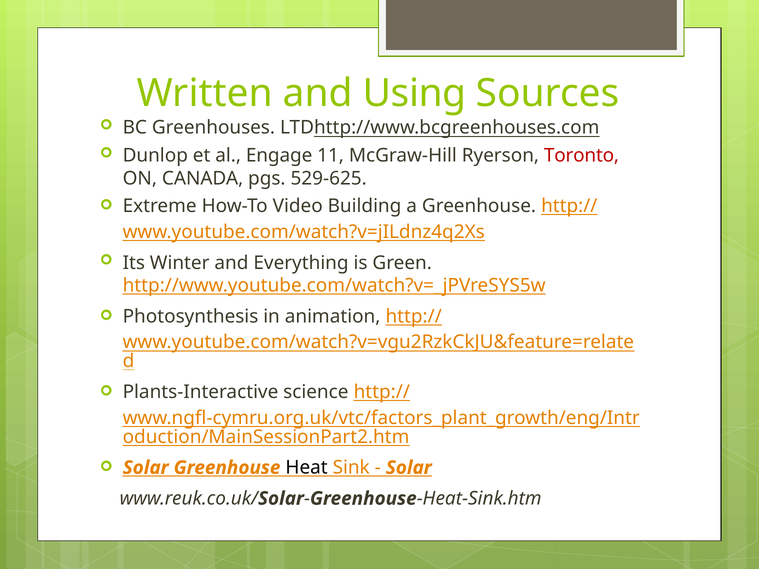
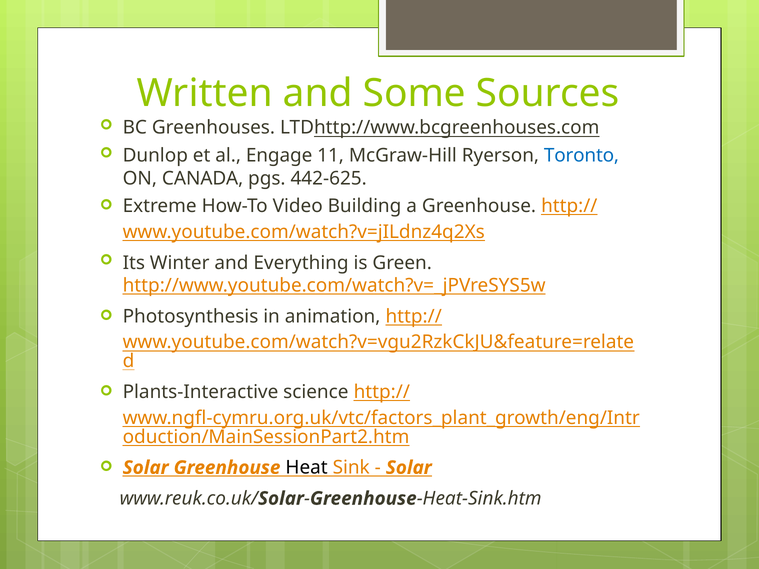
Using: Using -> Some (414, 93)
Toronto colour: red -> blue (581, 156)
529-625: 529-625 -> 442-625 (329, 178)
